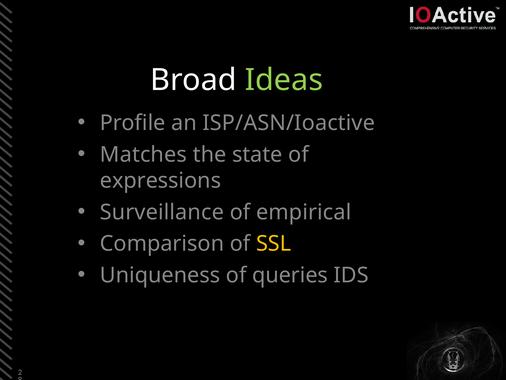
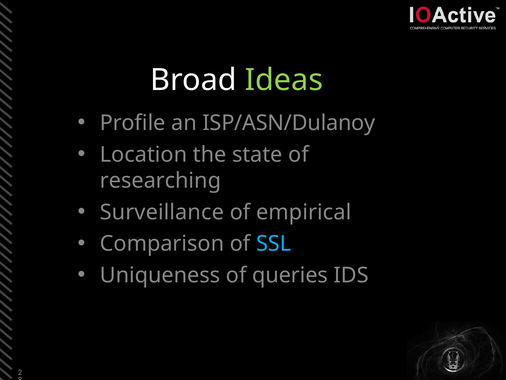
ISP/ASN/Ioactive: ISP/ASN/Ioactive -> ISP/ASN/Dulanoy (289, 123)
Matches: Matches -> Location (144, 154)
expressions: expressions -> researching (160, 180)
SSL colour: yellow -> light blue (274, 243)
